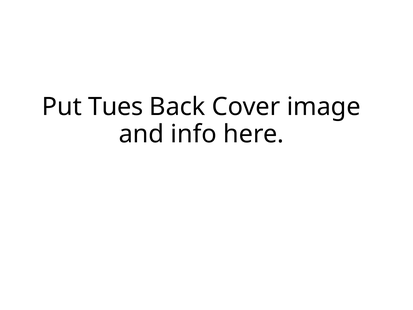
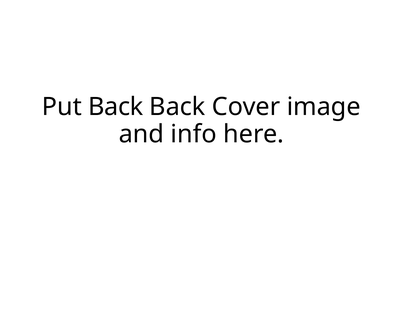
Put Tues: Tues -> Back (116, 107)
